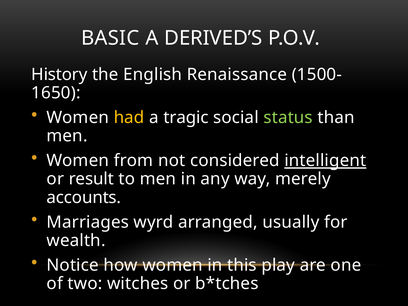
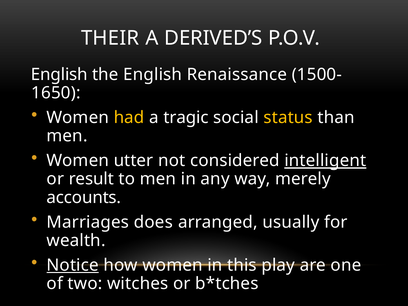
BASIC: BASIC -> THEIR (110, 38)
History: History -> English (59, 75)
status colour: light green -> yellow (288, 118)
from: from -> utter (133, 161)
wyrd: wyrd -> does (153, 222)
Notice underline: none -> present (73, 265)
